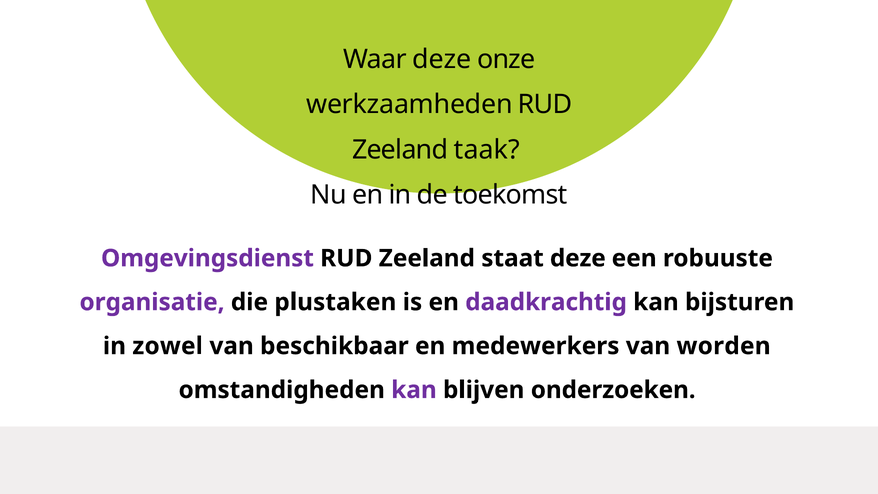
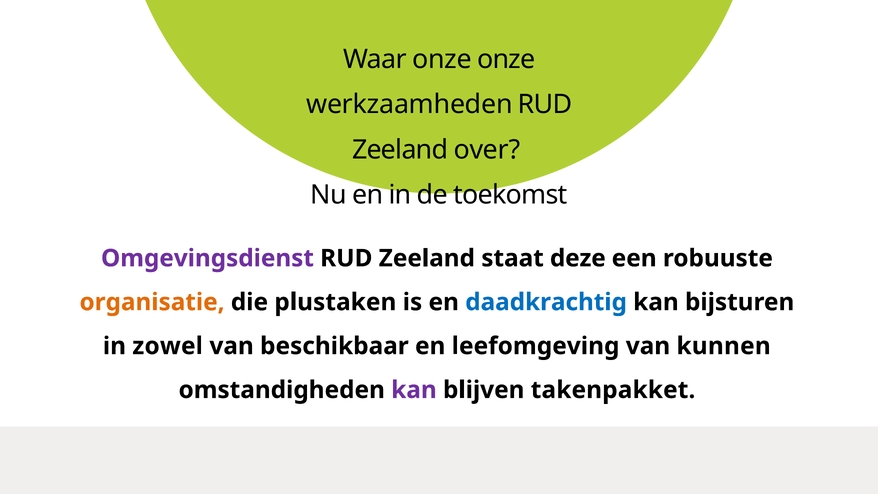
Waar deze: deze -> onze (442, 59)
taak: taak -> over (487, 150)
organisatie colour: purple -> orange (152, 302)
daadkrachtig colour: purple -> blue (546, 302)
medewerkers: medewerkers -> leefomgeving (536, 346)
worden: worden -> kunnen (724, 346)
onderzoeken: onderzoeken -> takenpakket (613, 390)
